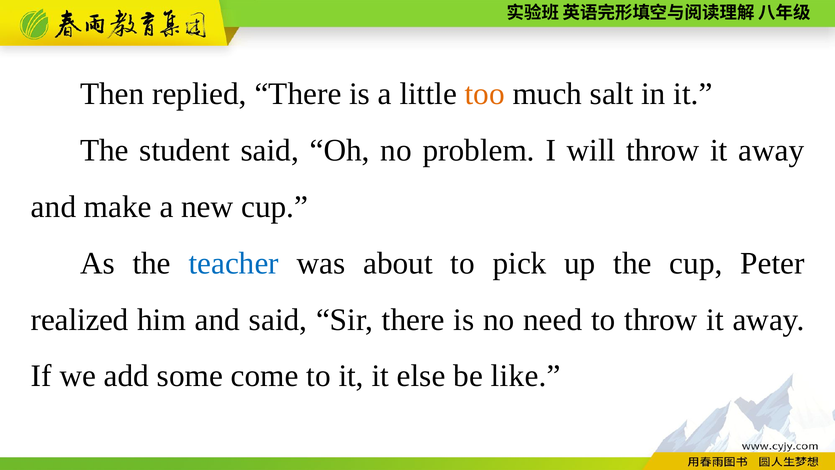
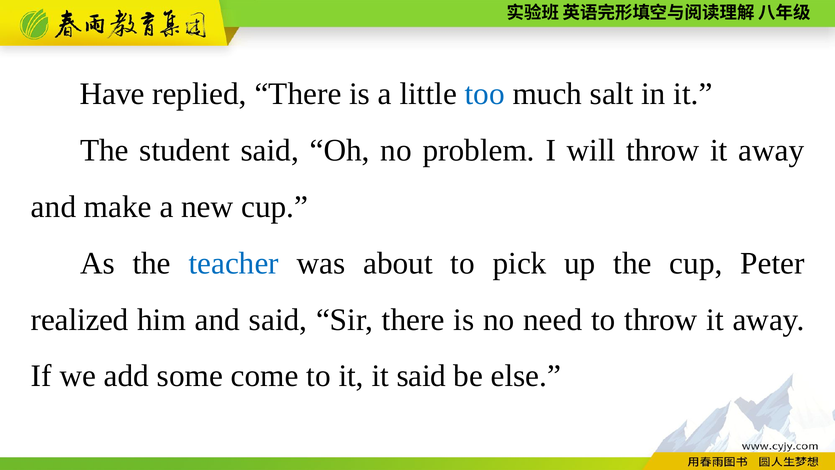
Then: Then -> Have (112, 94)
too colour: orange -> blue (485, 94)
it else: else -> said (421, 376)
like: like -> else (526, 376)
